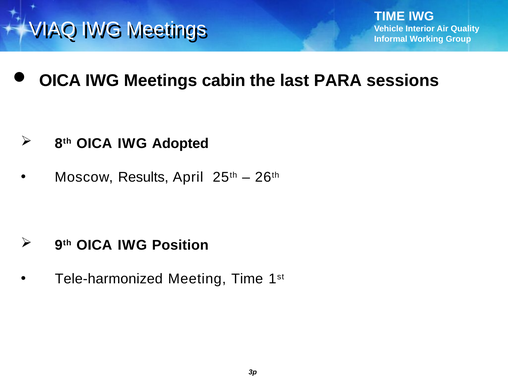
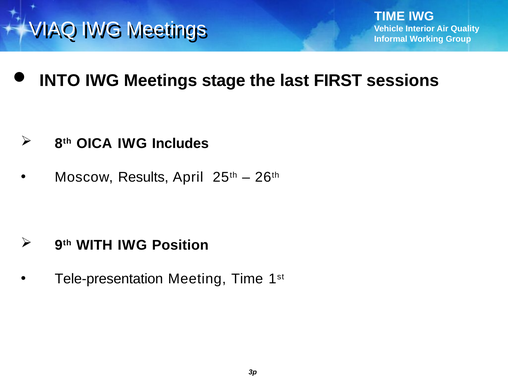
OICA: OICA -> INTO (60, 80)
cabin: cabin -> stage (224, 80)
PARA: PARA -> FIRST (338, 80)
Adopted: Adopted -> Includes (180, 143)
9th OICA: OICA -> WITH (94, 245)
Tele-harmonized: Tele-harmonized -> Tele-presentation (109, 279)
